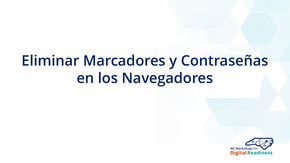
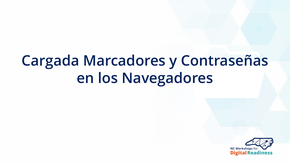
Eliminar: Eliminar -> Cargada (50, 61)
